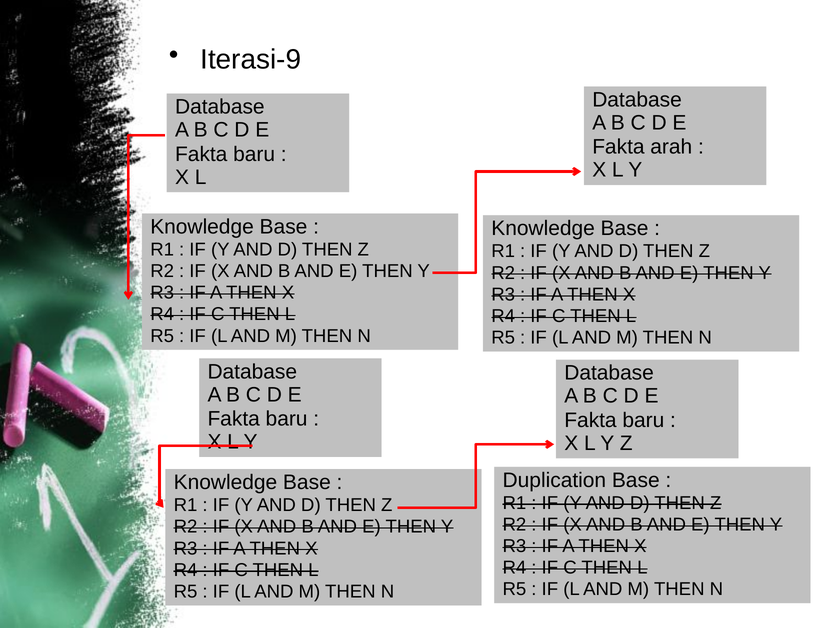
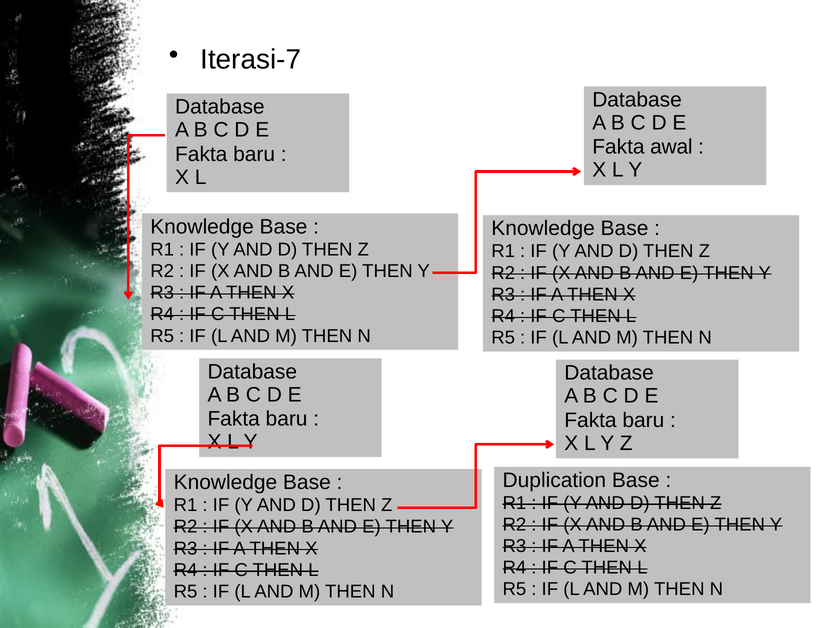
Iterasi-9: Iterasi-9 -> Iterasi-7 (251, 59)
arah: arah -> awal (671, 147)
